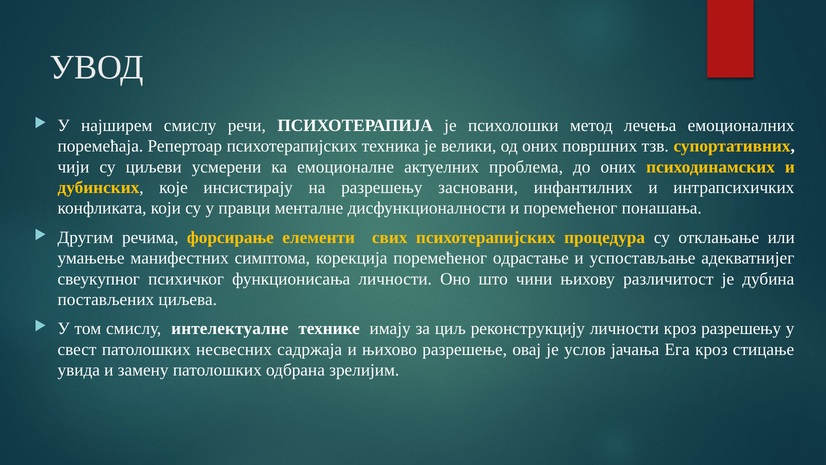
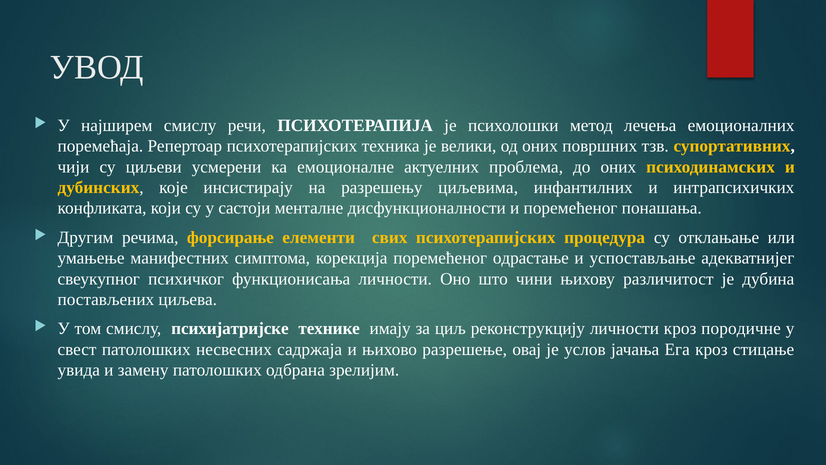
засновани: засновани -> циљевима (478, 187)
правци: правци -> састоји (244, 208)
интелектуалне: интелектуалне -> психијатријске (230, 329)
кроз разрешењу: разрешењу -> породичне (741, 329)
